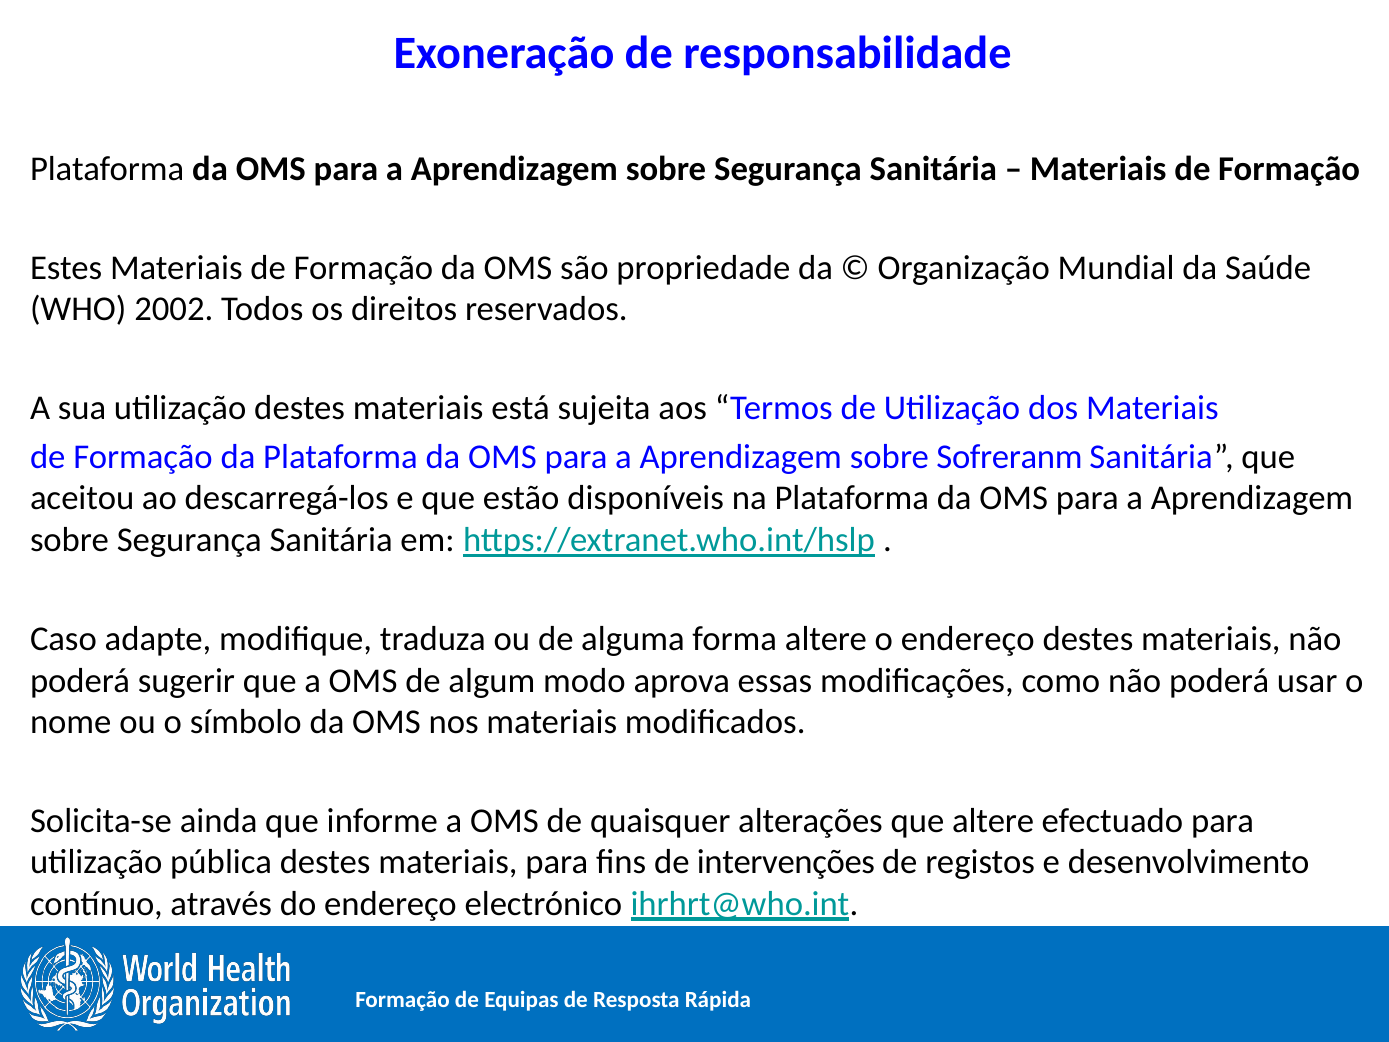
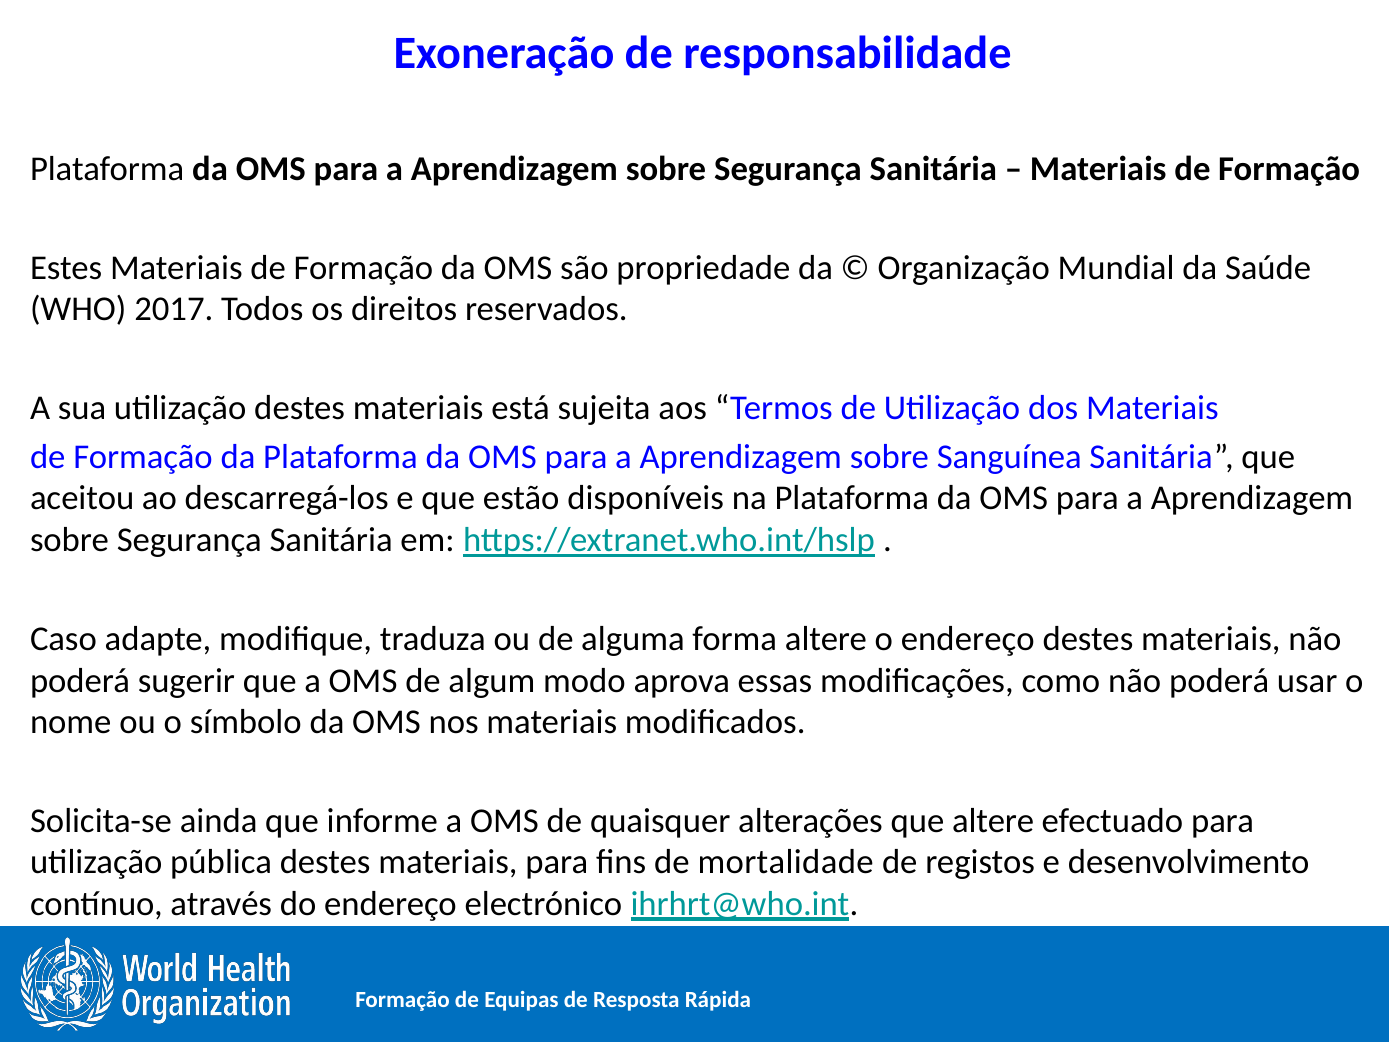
2002: 2002 -> 2017 (174, 309)
Sofreranm: Sofreranm -> Sanguínea (1009, 457)
intervenções: intervenções -> mortalidade (786, 862)
